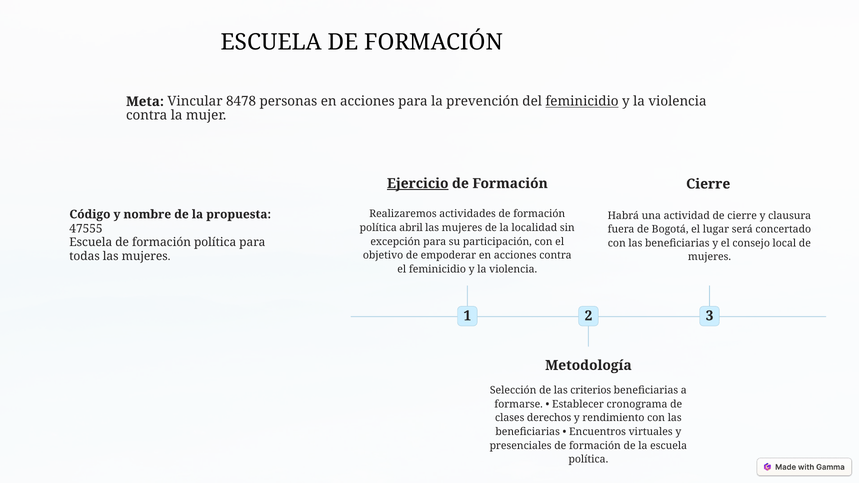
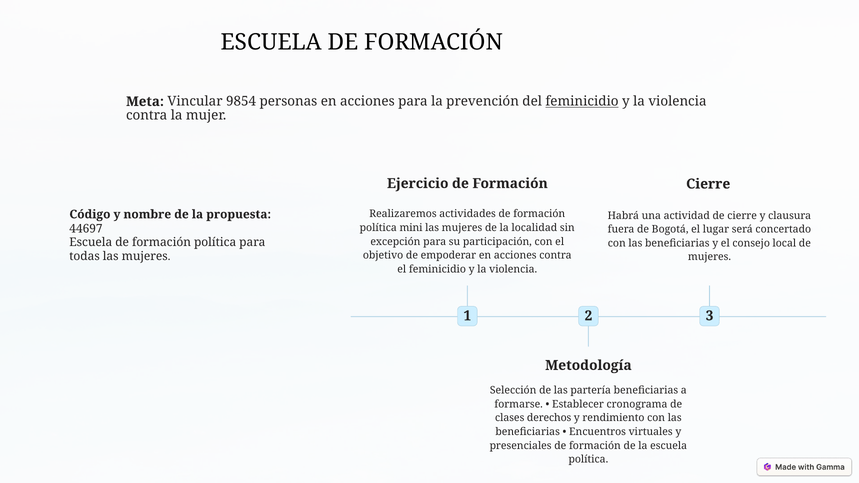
8478: 8478 -> 9854 (241, 102)
Ejercicio underline: present -> none (418, 184)
abril: abril -> mini (411, 228)
47555: 47555 -> 44697 (86, 229)
criterios: criterios -> partería (591, 391)
